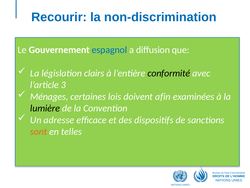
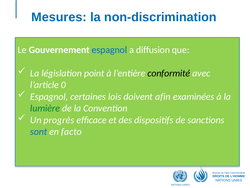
Recourir: Recourir -> Mesures (59, 17)
clairs: clairs -> point (94, 73)
3: 3 -> 0 (63, 85)
Ménages: Ménages -> Espagnol (49, 96)
lumière colour: black -> green (45, 108)
adresse: adresse -> progrès (59, 120)
sont colour: orange -> blue (39, 131)
telles: telles -> facto (71, 131)
